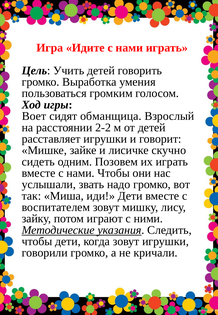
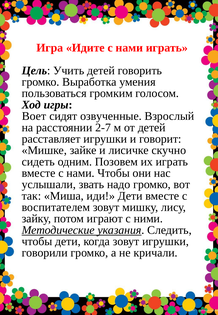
обманщица: обманщица -> озвученные (111, 116)
2-2: 2-2 -> 2-7 (103, 127)
